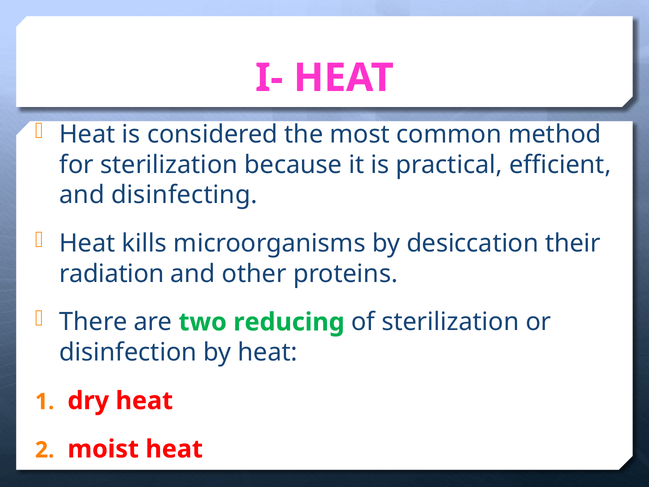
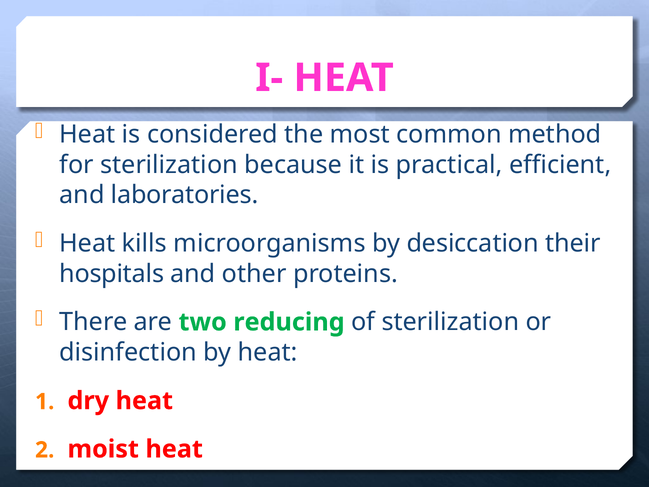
disinfecting: disinfecting -> laboratories (185, 195)
radiation: radiation -> hospitals (112, 274)
